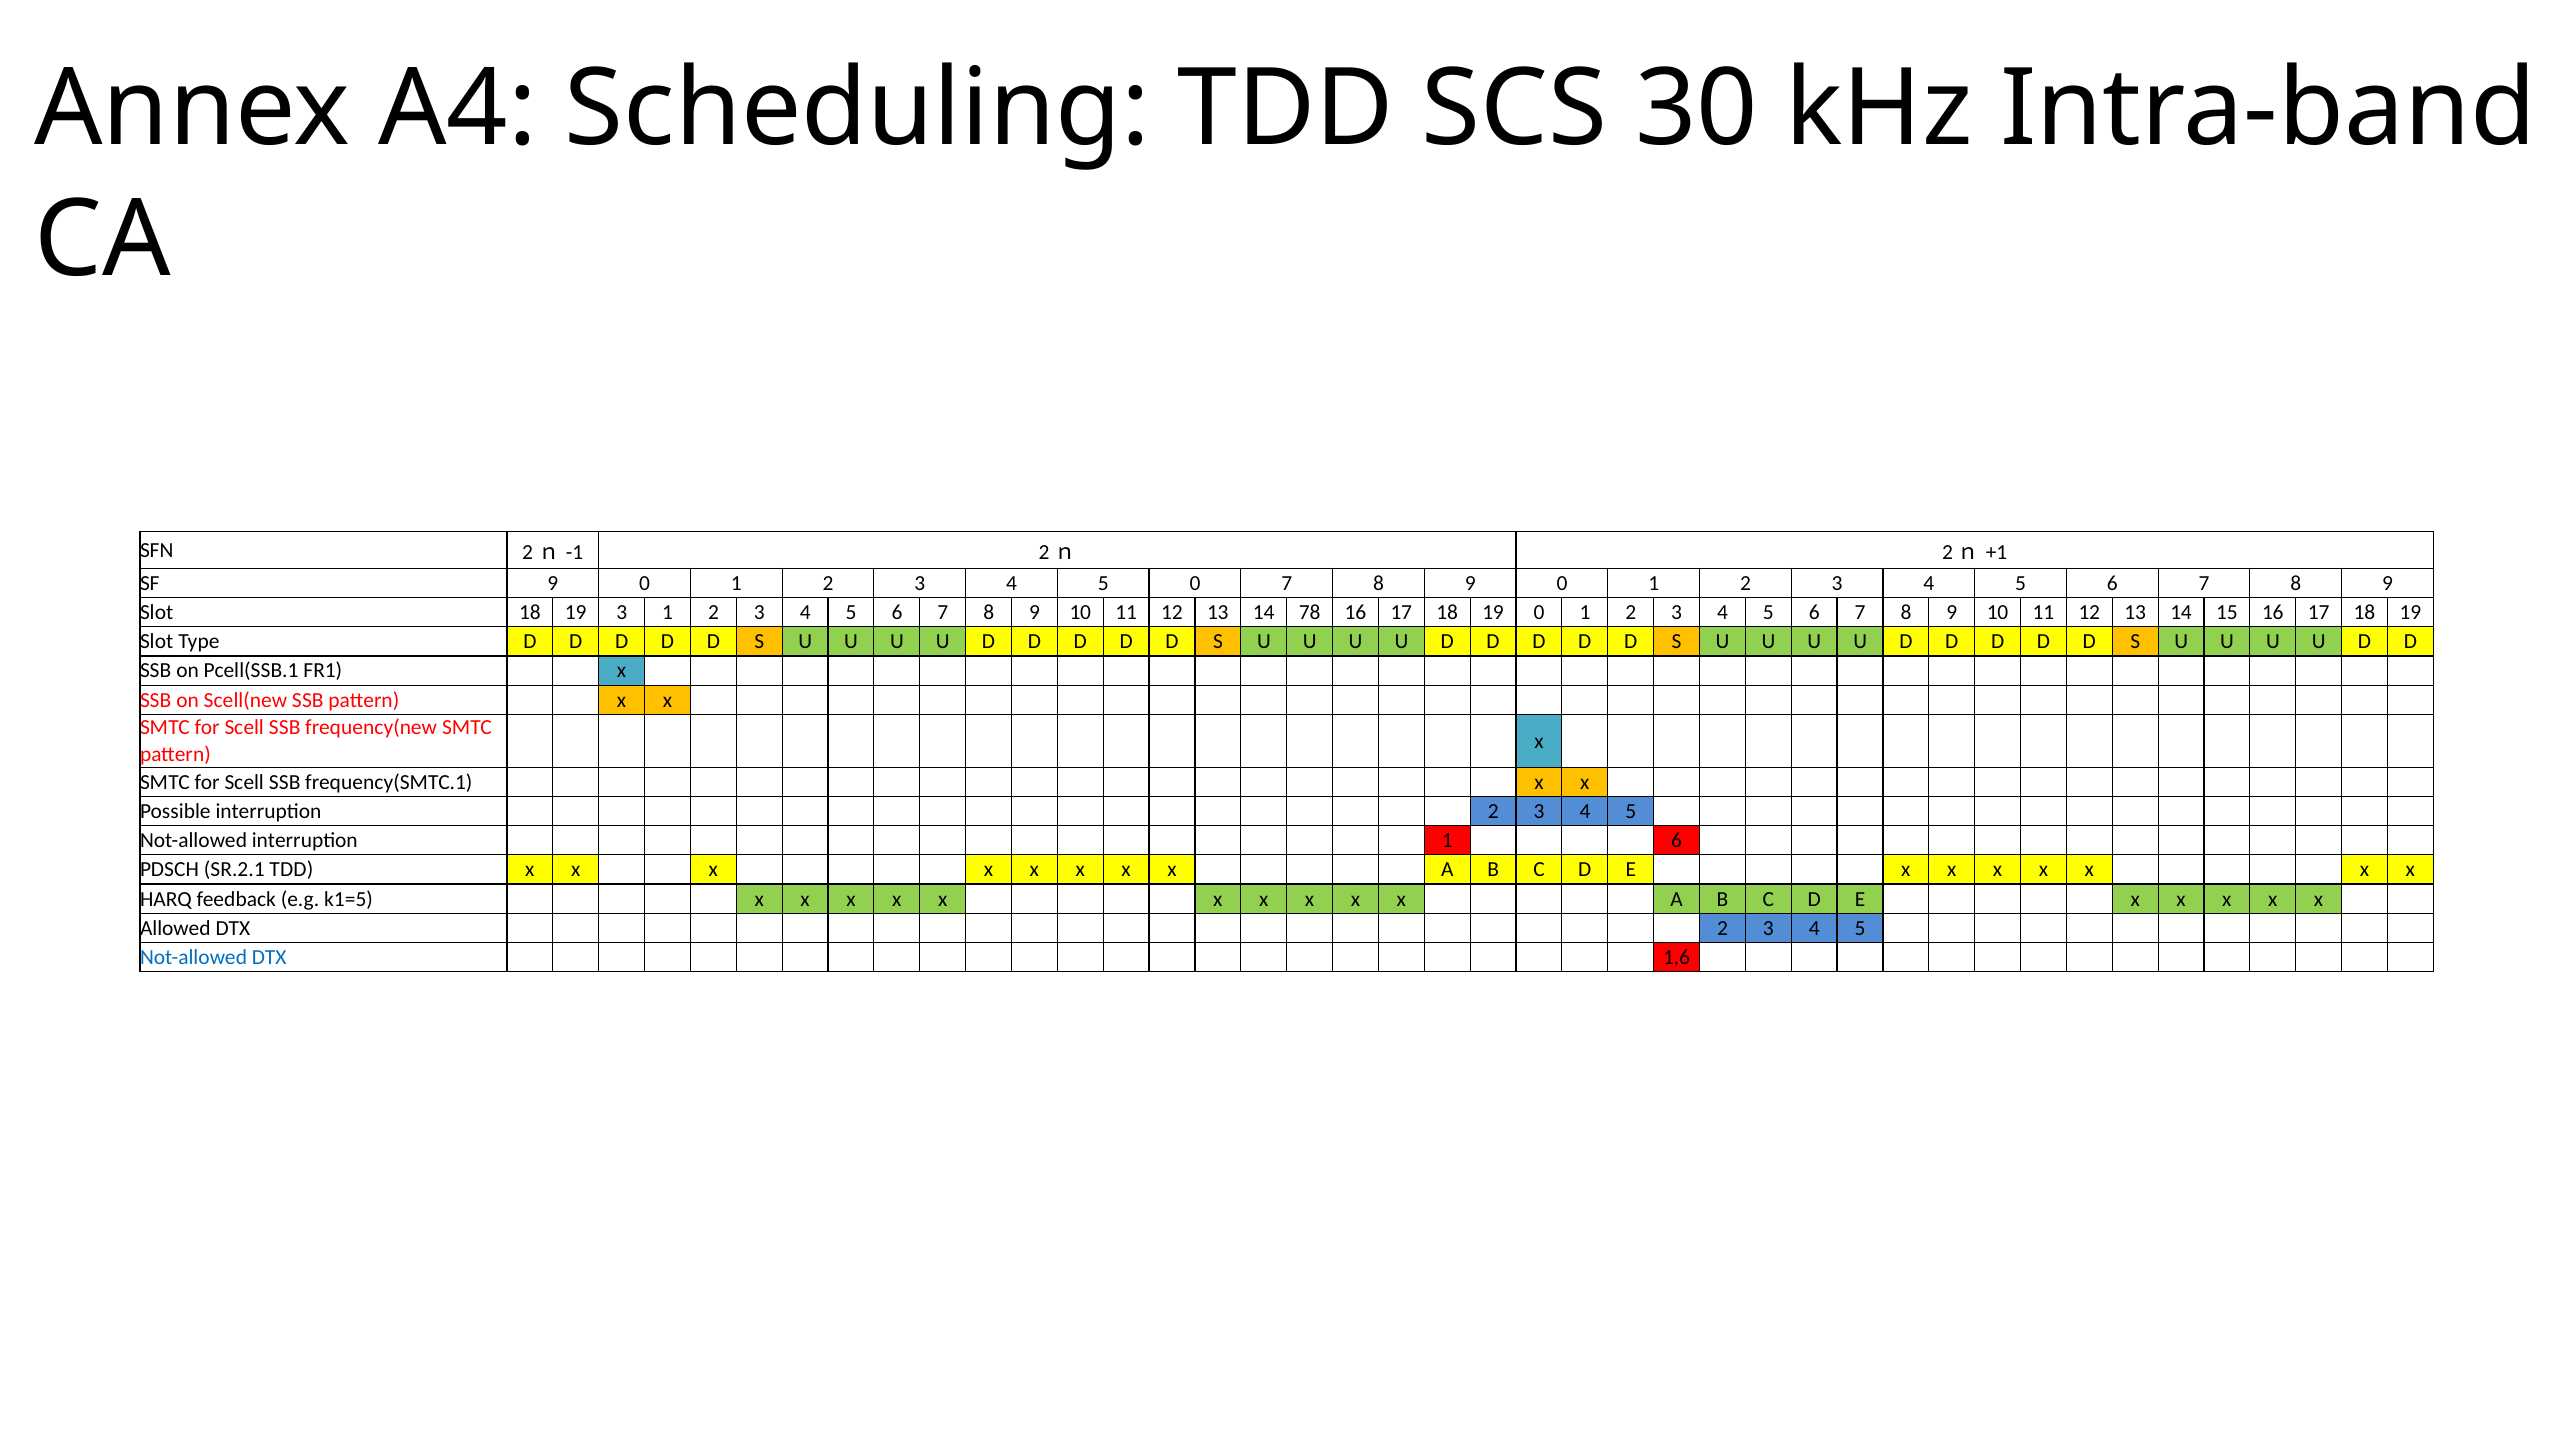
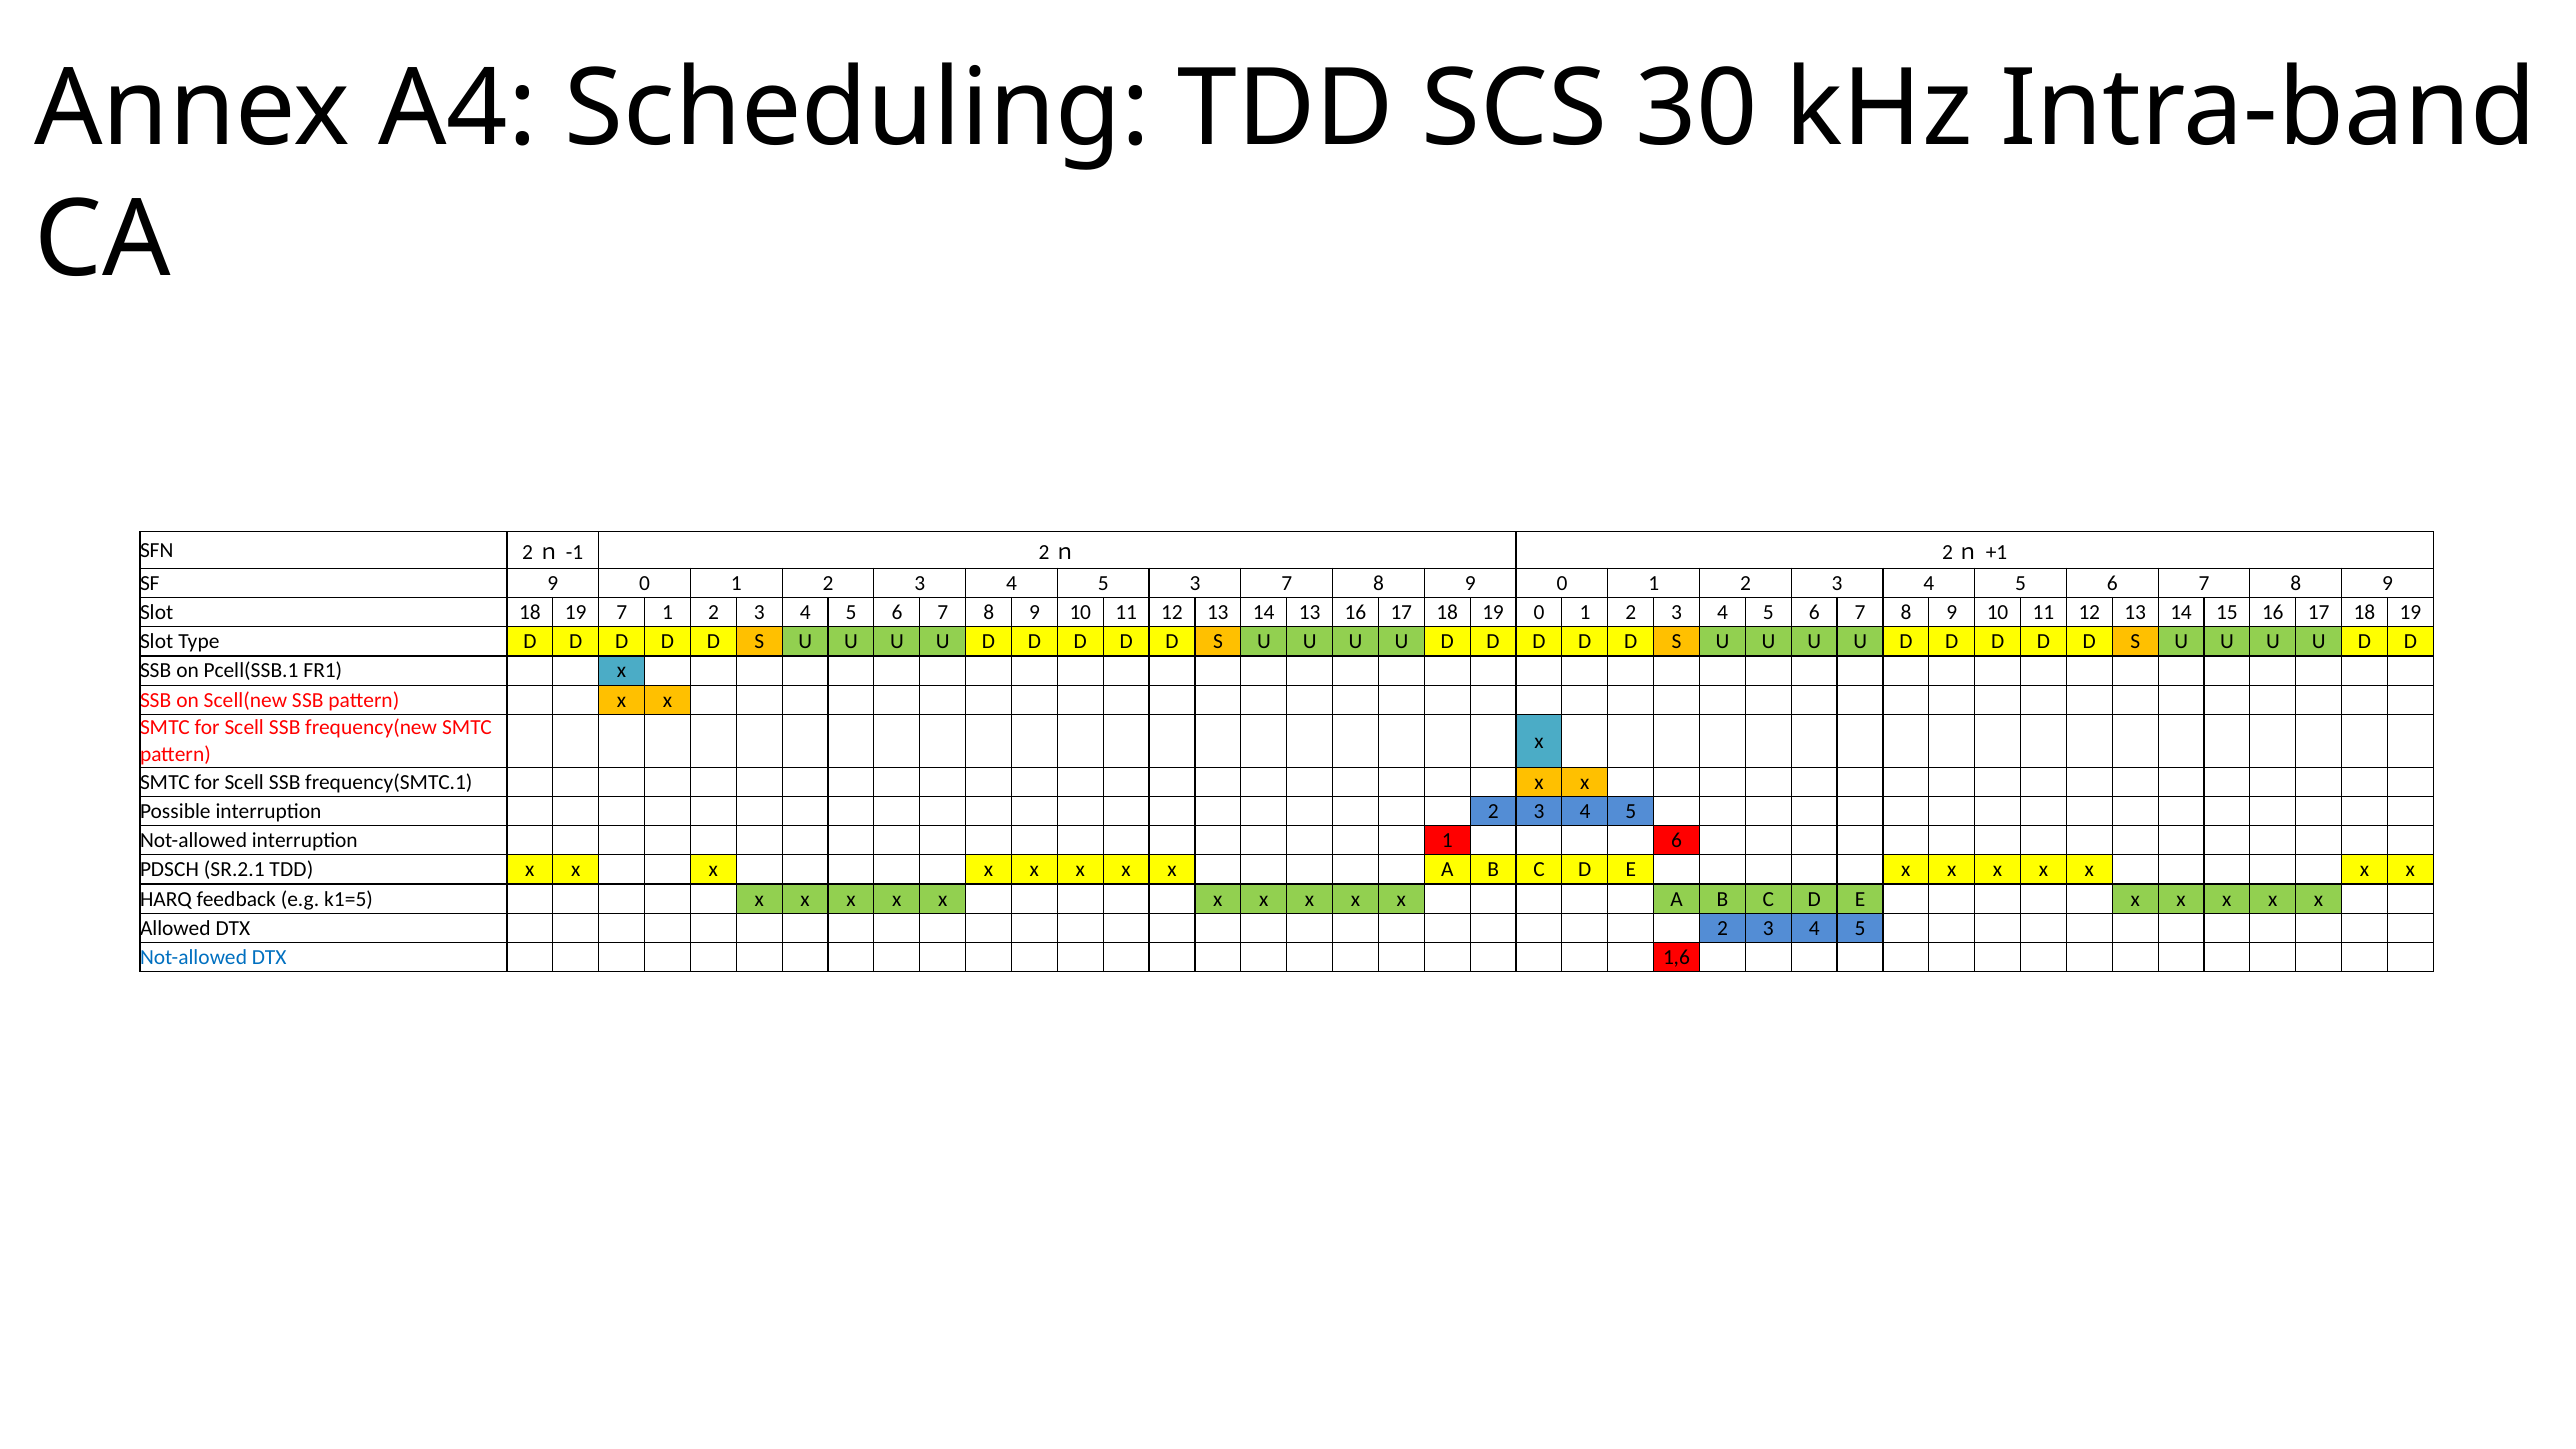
5 0: 0 -> 3 (1195, 583)
19 3: 3 -> 7 (622, 612)
14 78: 78 -> 13 (1310, 612)
